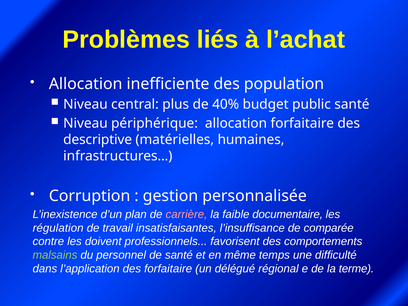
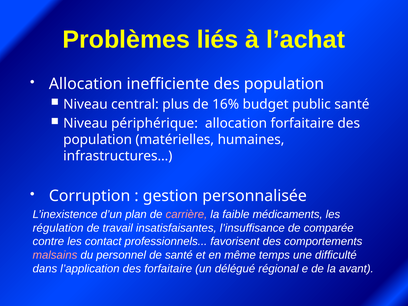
40%: 40% -> 16% (226, 104)
descriptive: descriptive -> population (98, 140)
documentaire: documentaire -> médicaments (288, 214)
doivent: doivent -> contact (103, 242)
malsains colour: light green -> pink (55, 255)
terme: terme -> avant (356, 269)
